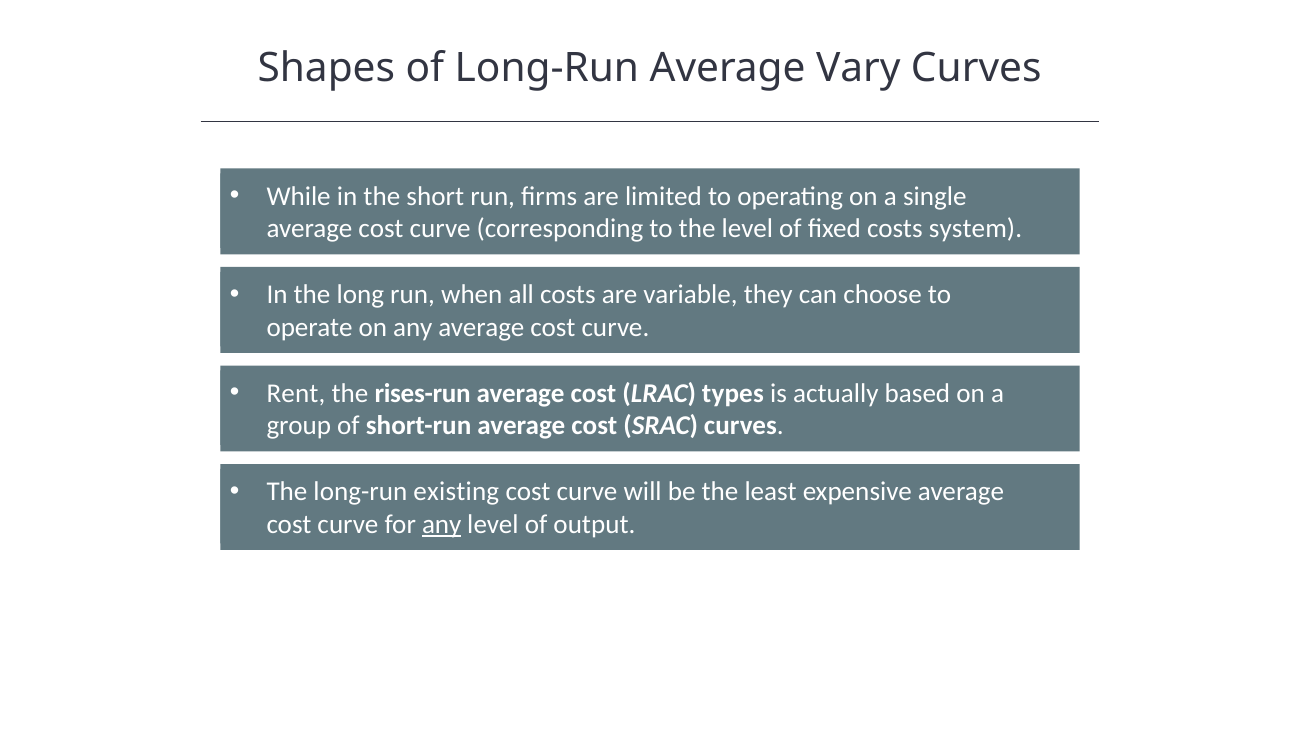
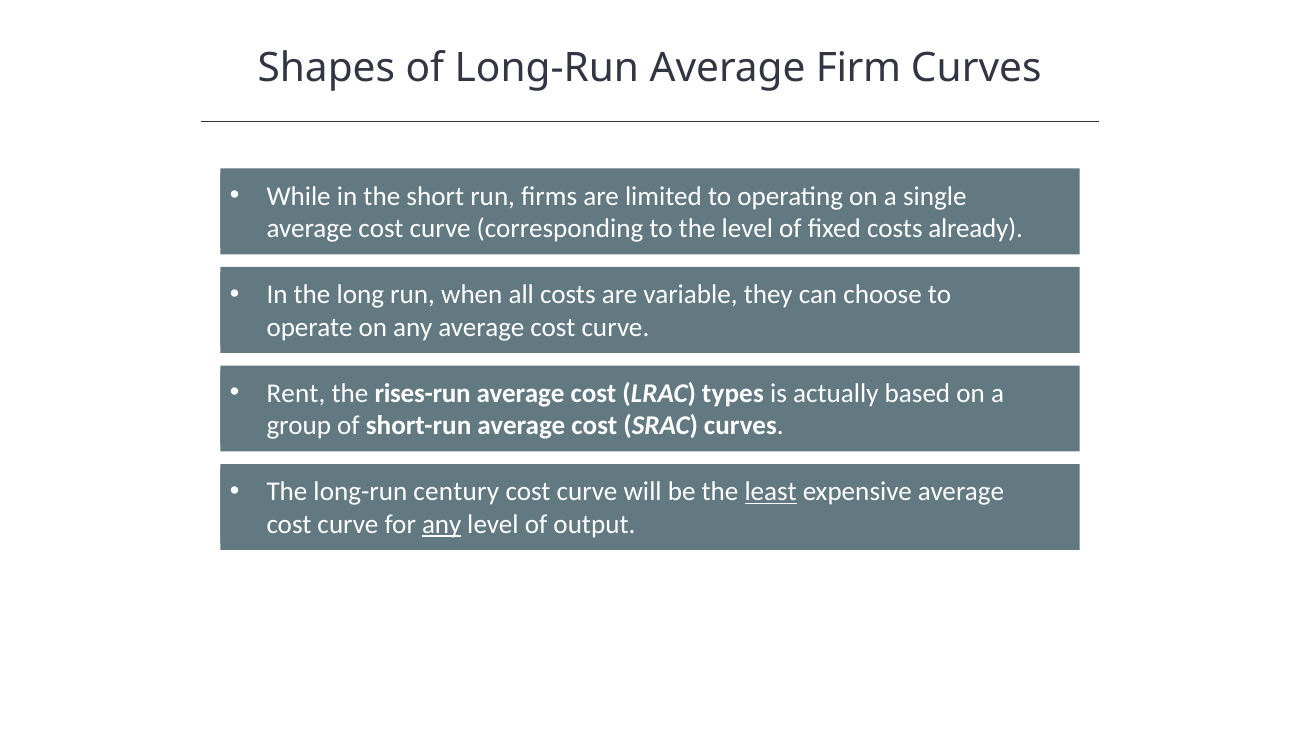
Vary: Vary -> Firm (859, 68)
system: system -> already (976, 229)
existing: existing -> century (456, 492)
least underline: none -> present (771, 492)
